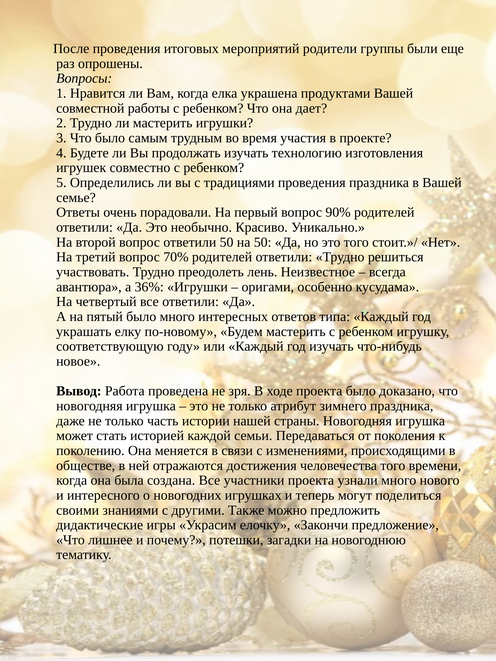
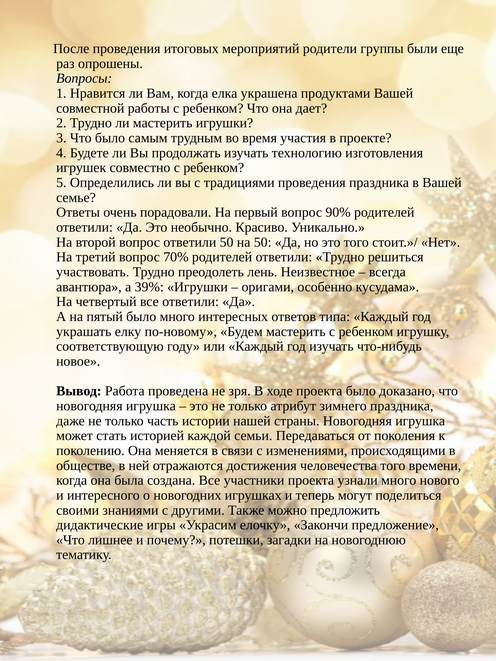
36%: 36% -> 39% (149, 287)
